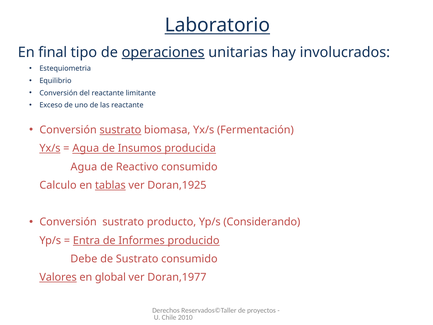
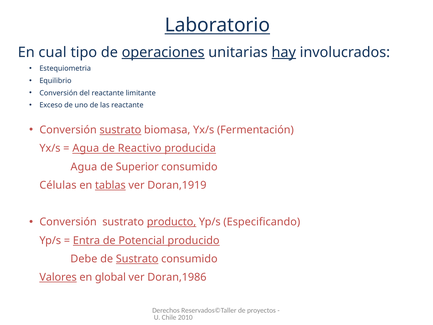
final: final -> cual (53, 52)
hay underline: none -> present (284, 52)
Yx/s underline: present -> none (50, 148)
Insumos: Insumos -> Reactivo (140, 148)
Reactivo: Reactivo -> Superior (137, 167)
Calculo: Calculo -> Células (58, 185)
Doran,1925: Doran,1925 -> Doran,1919 (177, 185)
producto underline: none -> present (172, 222)
Considerando: Considerando -> Especificando (262, 222)
Informes: Informes -> Potencial (142, 240)
Sustrato underline: none -> present (137, 259)
Doran,1977: Doran,1977 -> Doran,1986 (177, 277)
